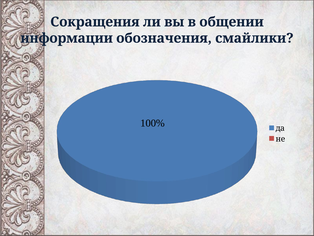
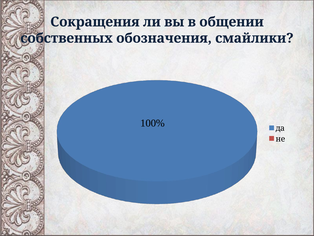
информации: информации -> собственных (67, 38)
